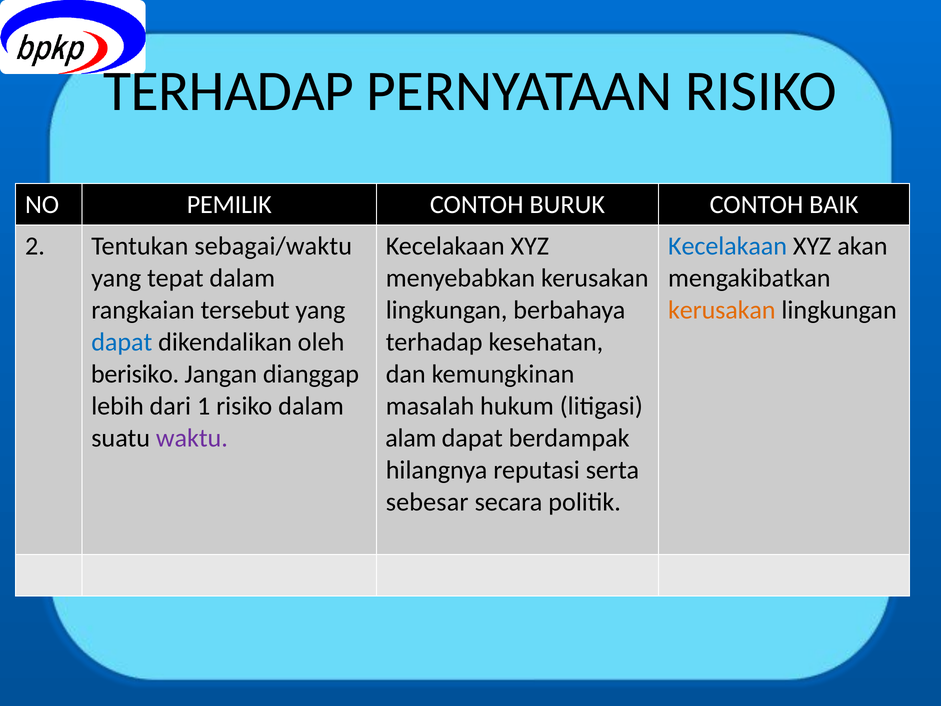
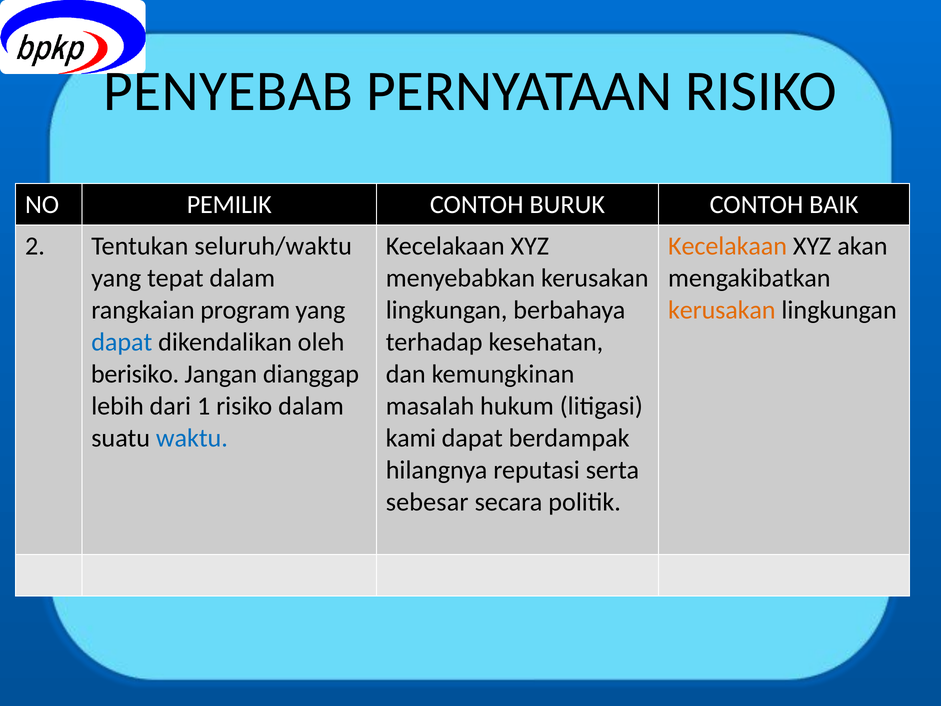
TERHADAP: TERHADAP -> PENYEBAB (228, 91)
sebagai/waktu: sebagai/waktu -> seluruh/waktu (273, 246)
Kecelakaan colour: blue -> orange (728, 246)
tersebut: tersebut -> program (245, 310)
waktu colour: purple -> blue (192, 438)
alam: alam -> kami (411, 438)
